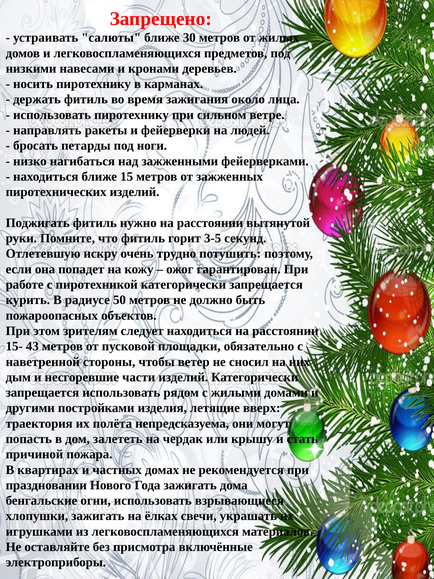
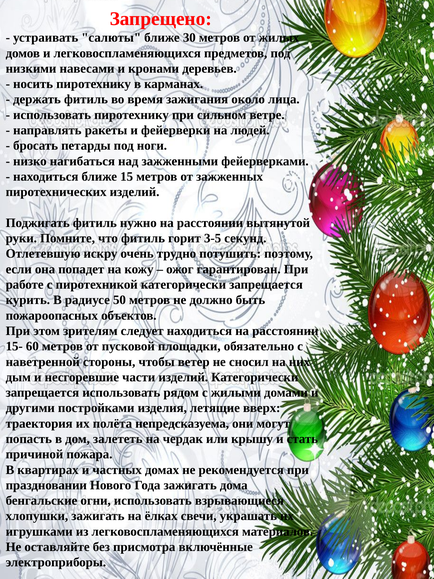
43: 43 -> 60 (32, 346)
